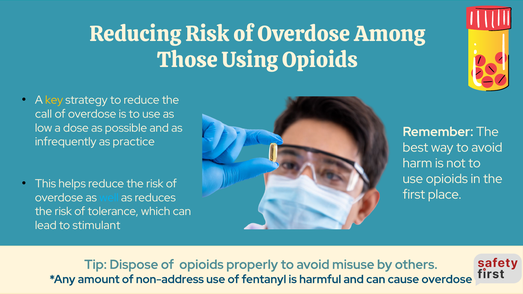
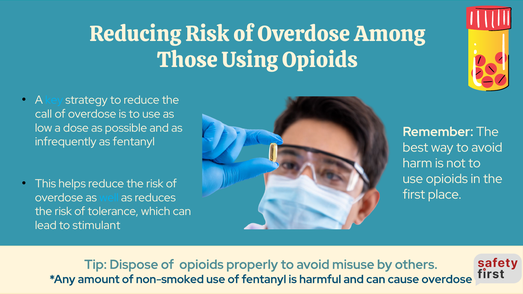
key colour: yellow -> light blue (54, 100)
as practice: practice -> fentanyl (134, 142)
non-address: non-address -> non-smoked (170, 279)
